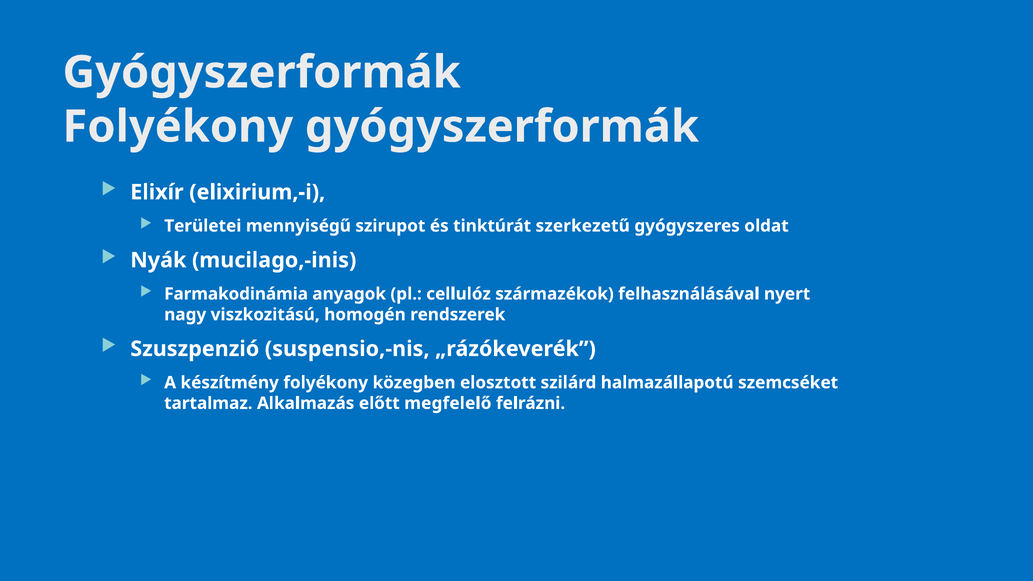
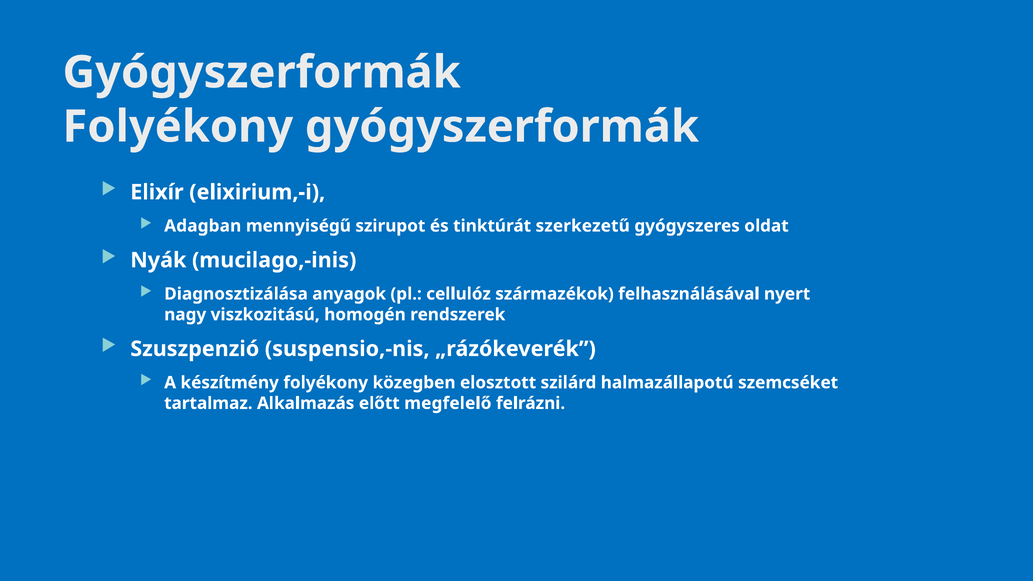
Területei: Területei -> Adagban (203, 226)
Farmakodinámia: Farmakodinámia -> Diagnosztizálása (236, 294)
